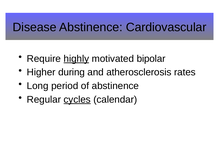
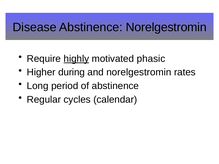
Abstinence Cardiovascular: Cardiovascular -> Norelgestromin (166, 27)
bipolar: bipolar -> phasic (151, 59)
and atherosclerosis: atherosclerosis -> norelgestromin (139, 72)
cycles underline: present -> none (77, 100)
